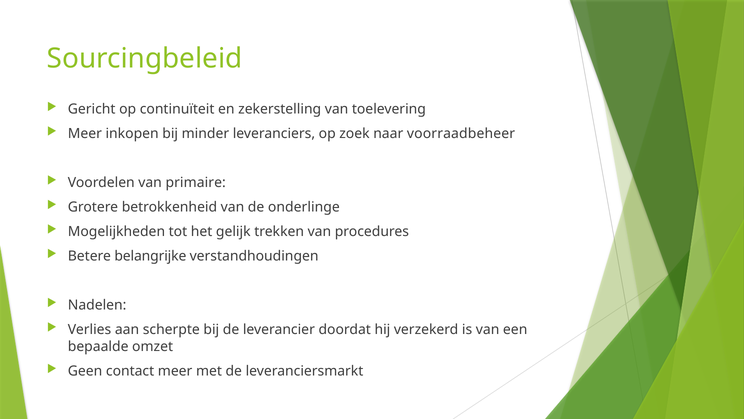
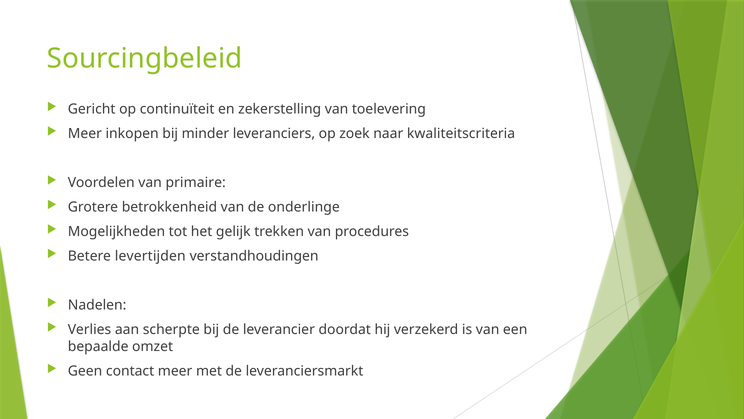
voorraadbeheer: voorraadbeheer -> kwaliteitscriteria (461, 133)
belangrijke: belangrijke -> levertijden (150, 256)
